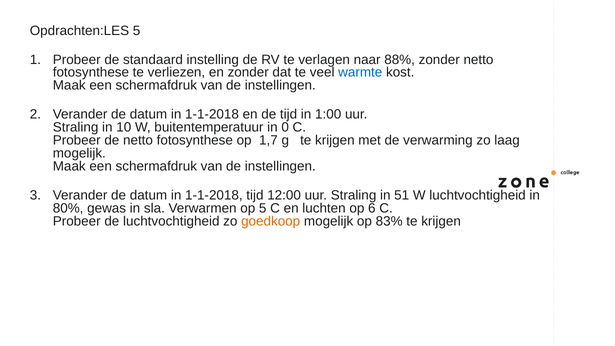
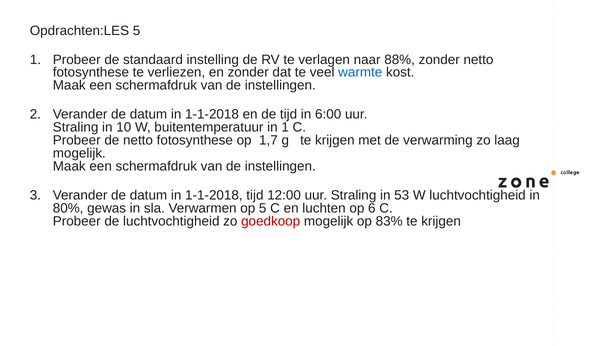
1:00: 1:00 -> 6:00 (328, 115)
in 0: 0 -> 1 (285, 127)
51: 51 -> 53 (402, 195)
goedkoop colour: orange -> red (271, 221)
